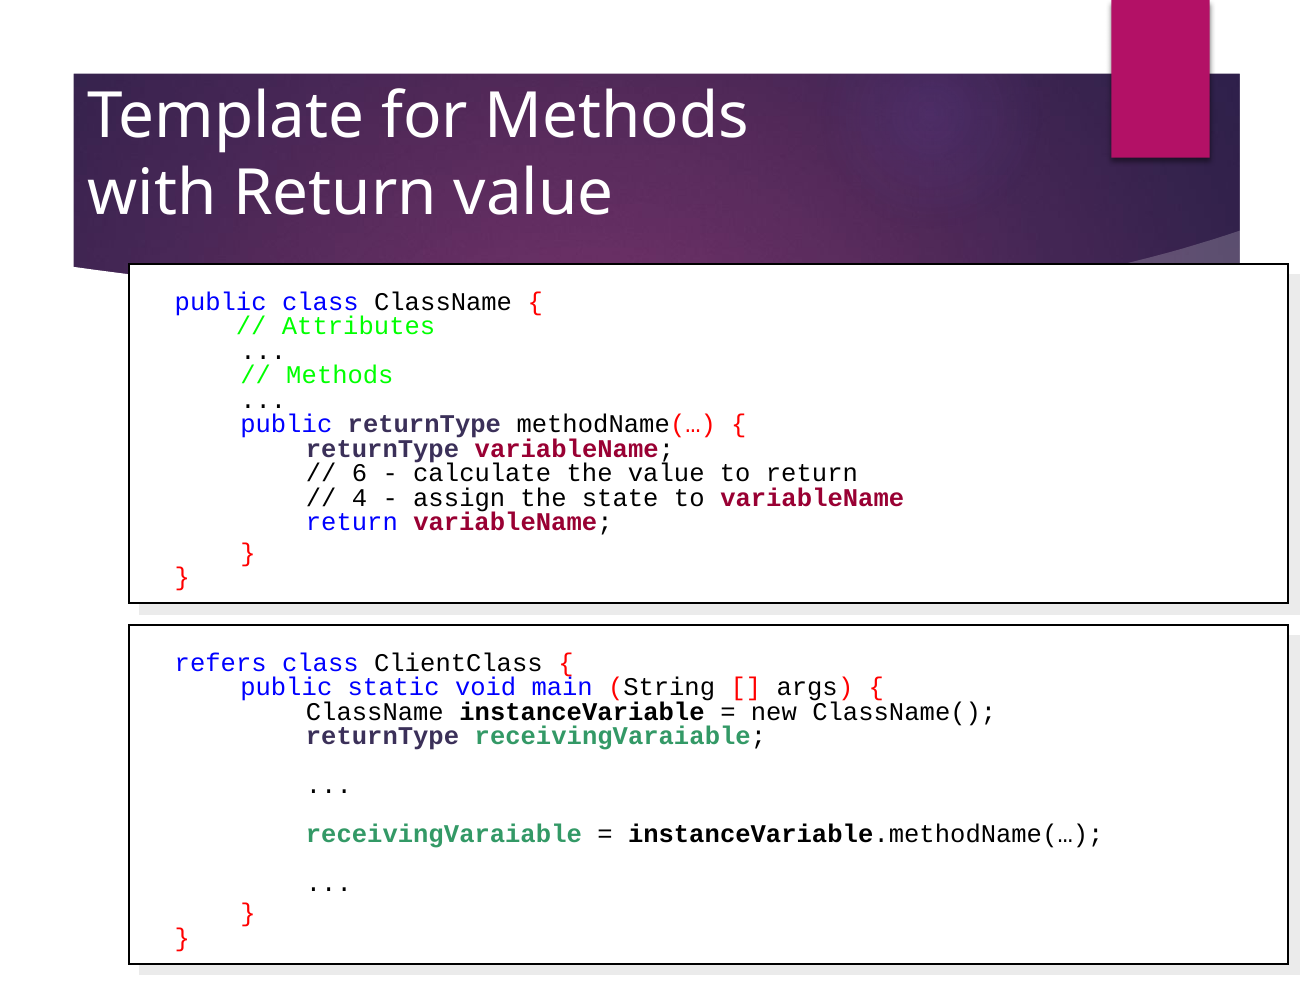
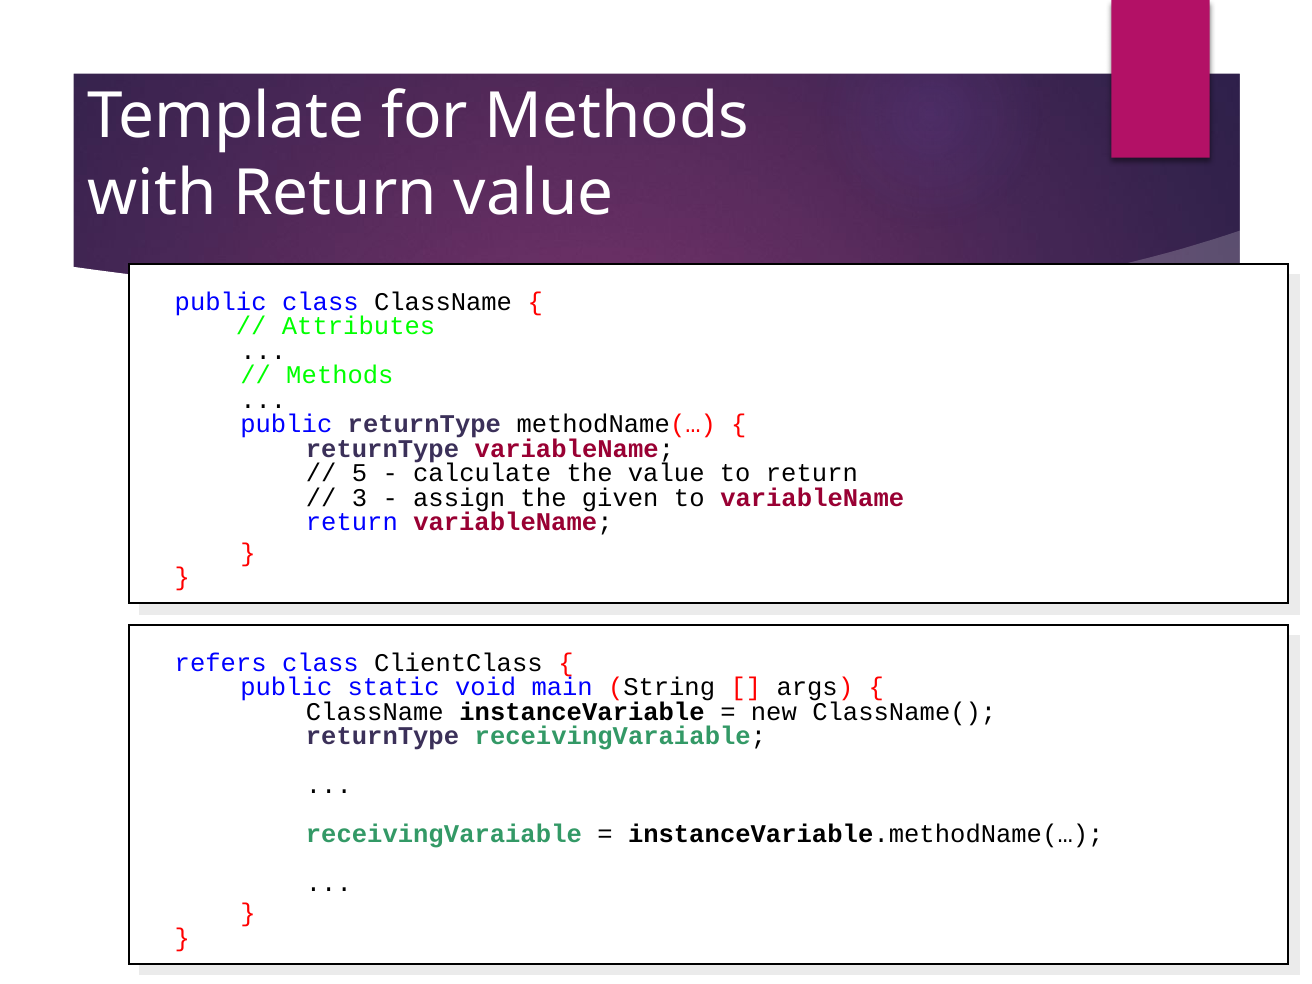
6: 6 -> 5 (359, 473)
4: 4 -> 3 (359, 498)
state: state -> given (620, 498)
